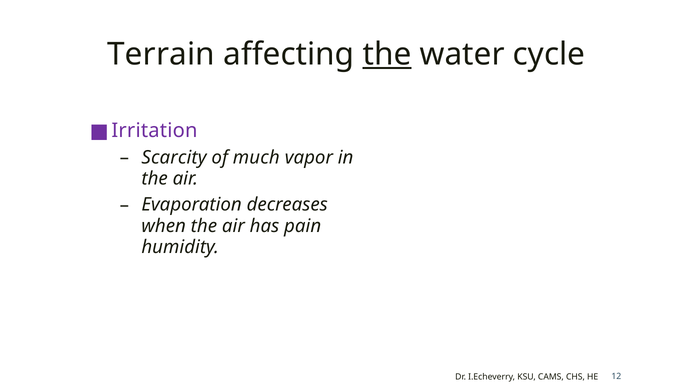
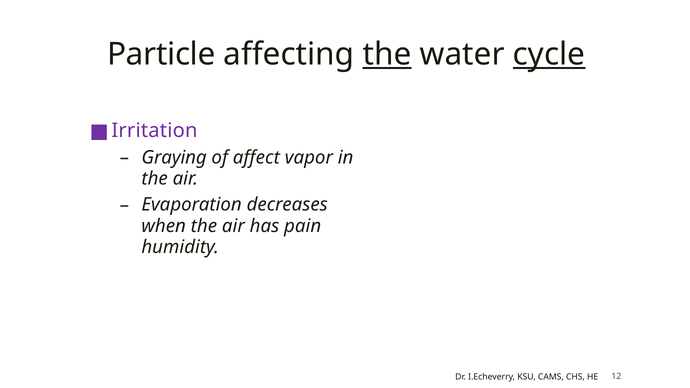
Terrain: Terrain -> Particle (161, 54)
cycle underline: none -> present (549, 54)
Scarcity: Scarcity -> Graying (174, 158)
much: much -> affect (256, 158)
